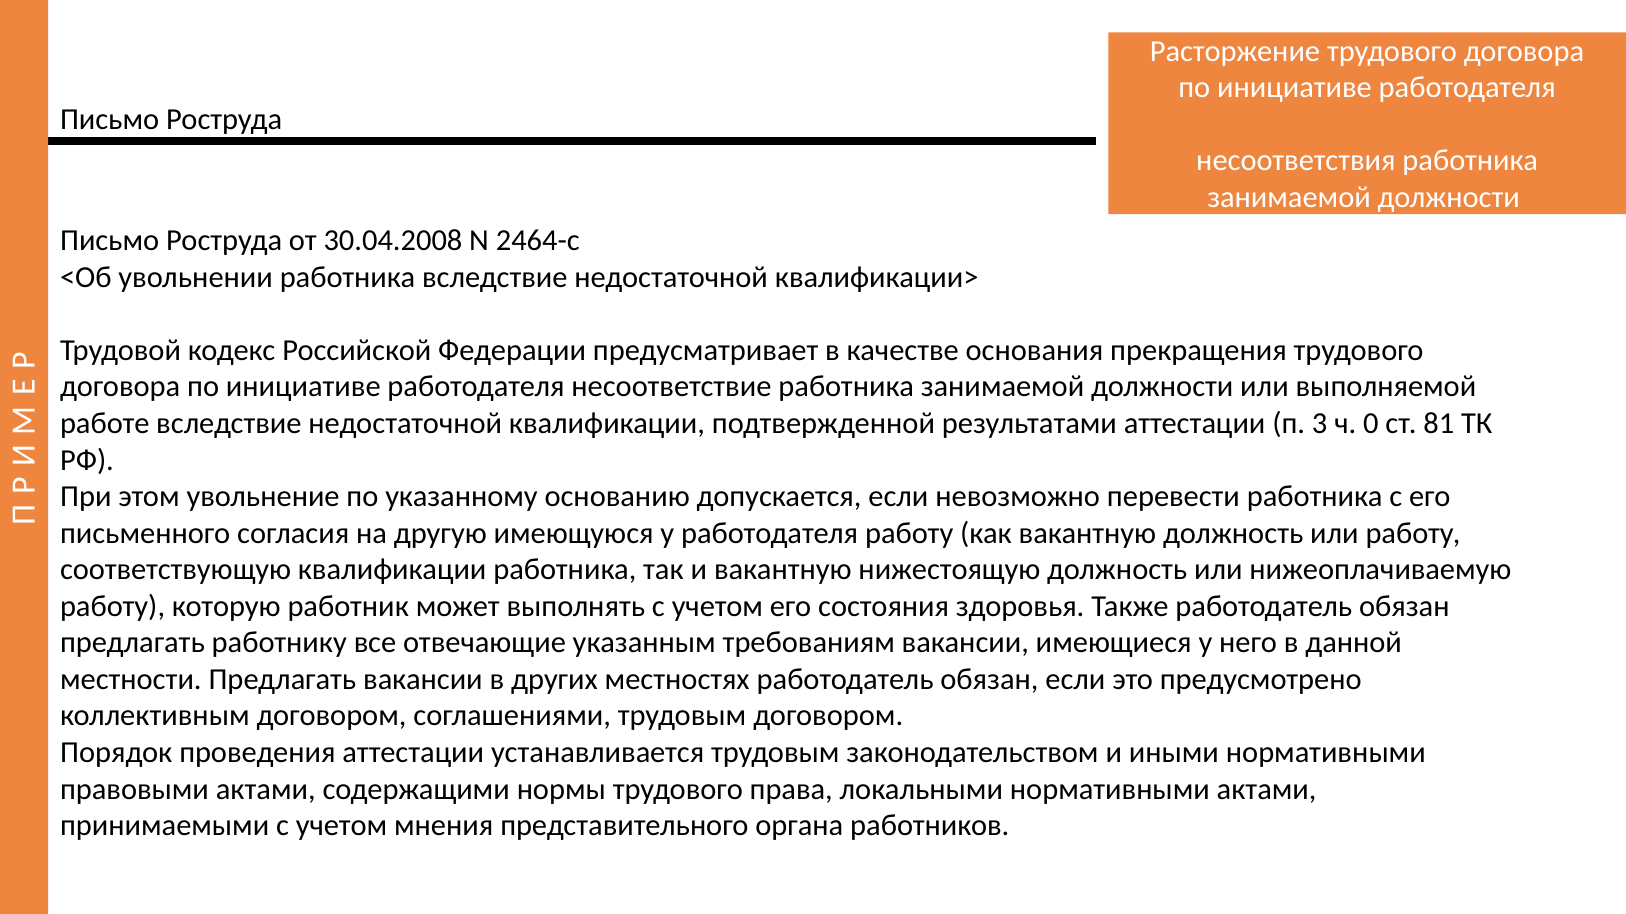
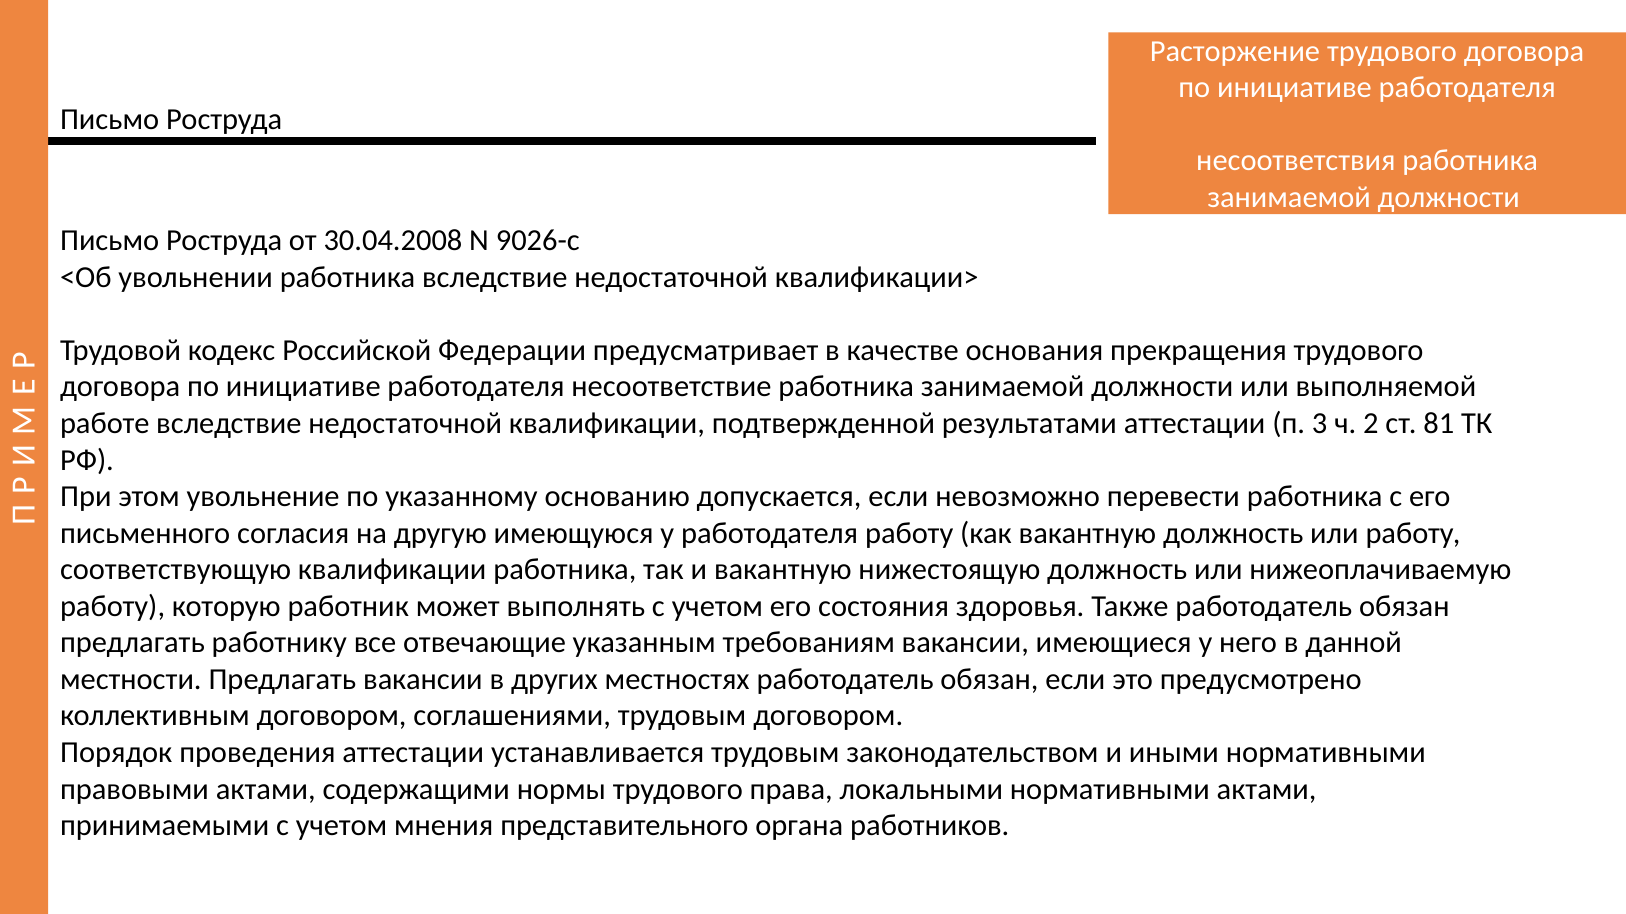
2464-с: 2464-с -> 9026-с (538, 241)
0: 0 -> 2 (1371, 424)
